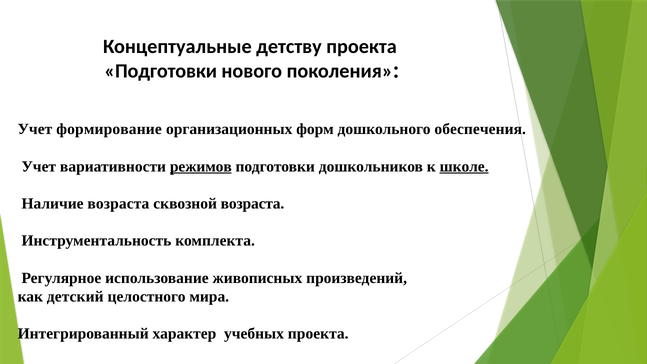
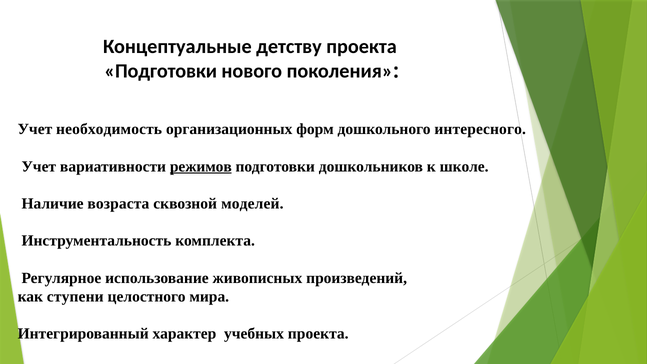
формирование: формирование -> необходимость (109, 129)
обеспечения: обеспечения -> интересного (480, 129)
школе underline: present -> none (464, 166)
сквозной возраста: возраста -> моделей (252, 204)
детский: детский -> ступени (75, 297)
